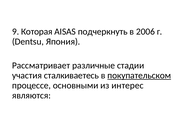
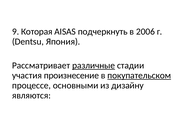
различные underline: none -> present (94, 65)
сталкиваетесь: сталкиваетесь -> произнесение (71, 75)
интерес: интерес -> дизайну (128, 85)
